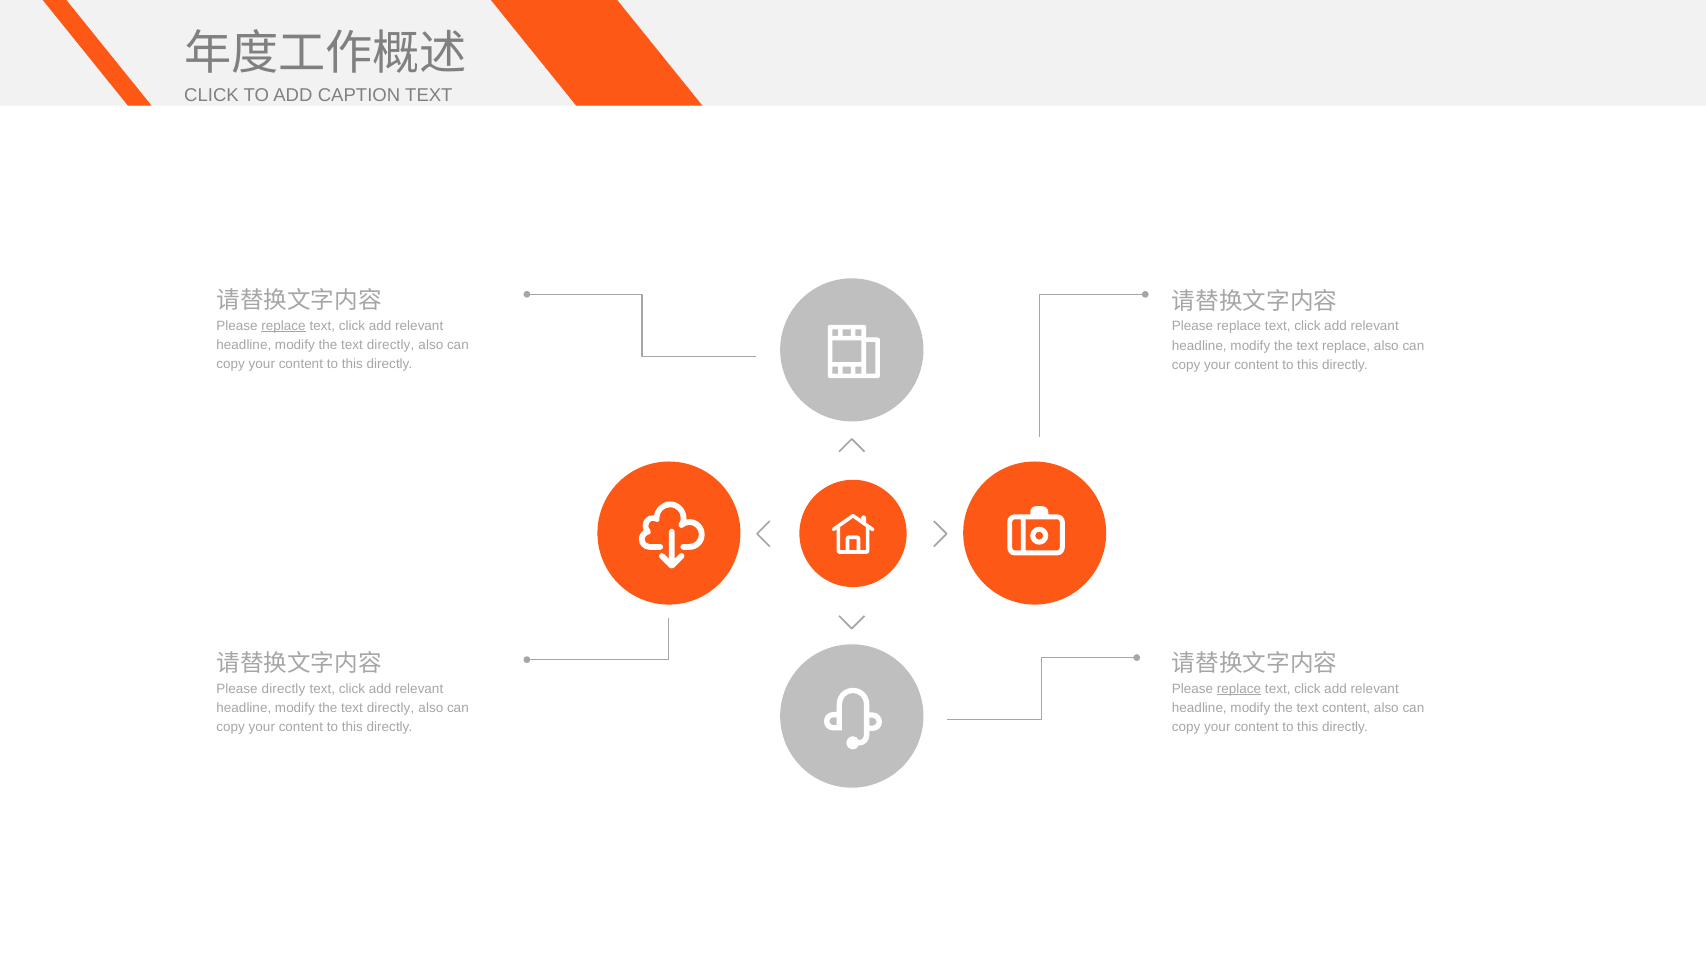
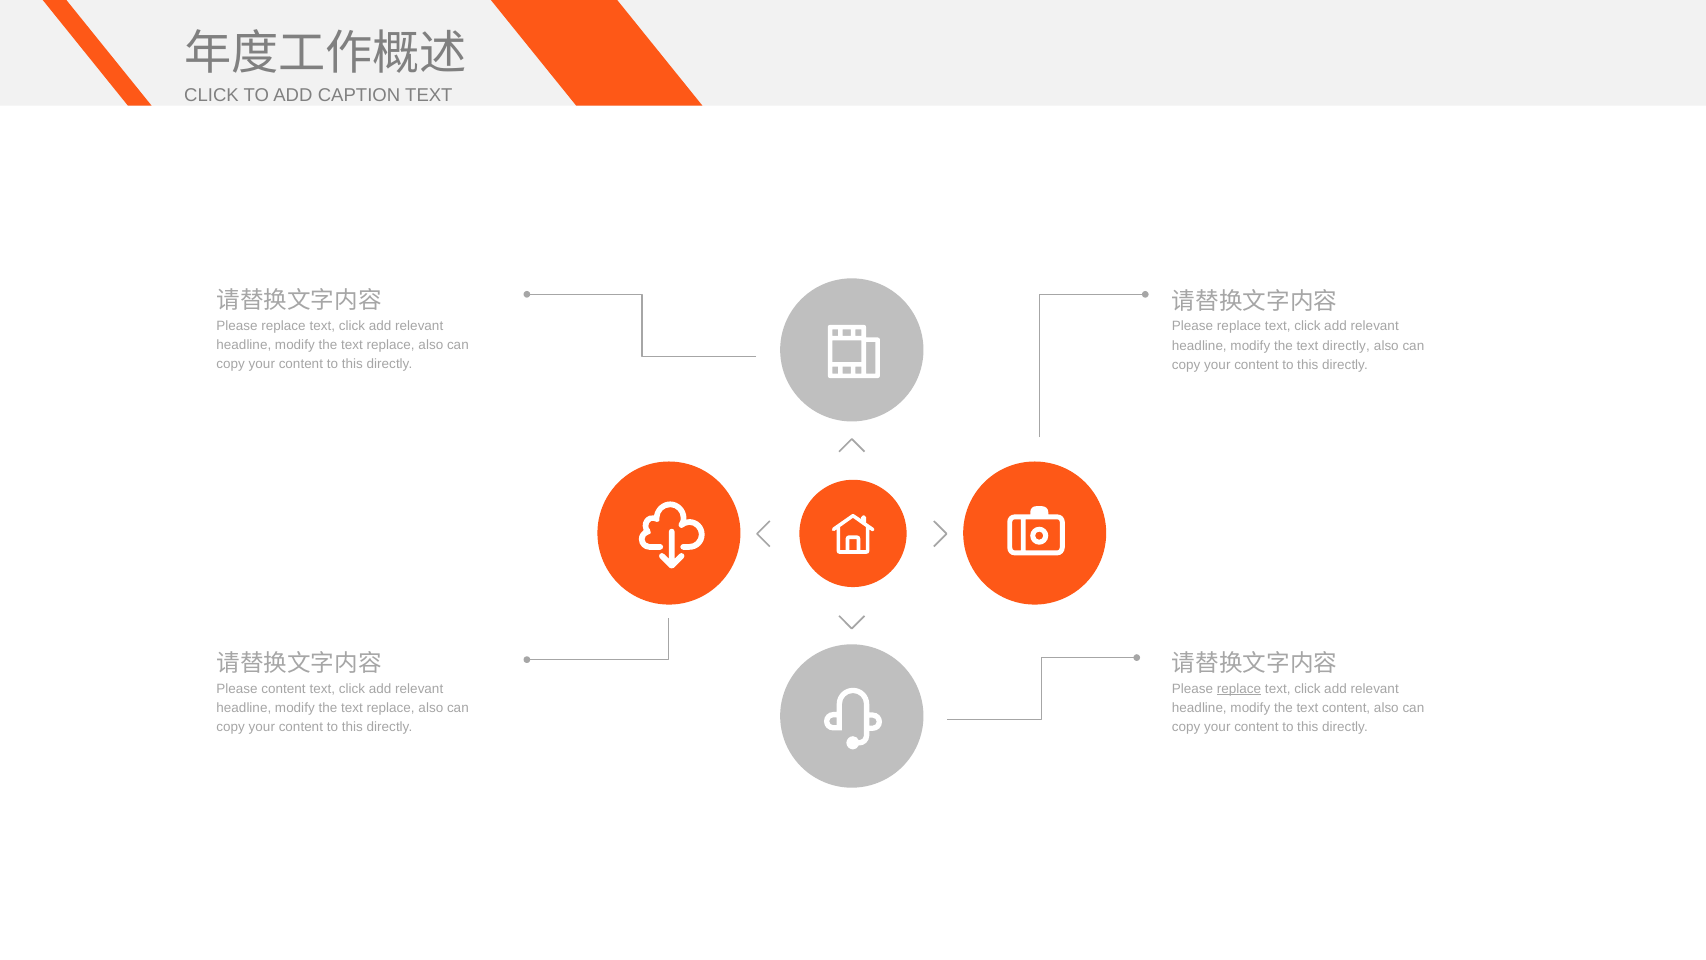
replace underline: present -> none (284, 326)
directly: directly -> replace (391, 345)
text replace: replace -> directly (1346, 346)
Please directly: directly -> content (284, 688)
directly: directly -> replace (391, 708)
